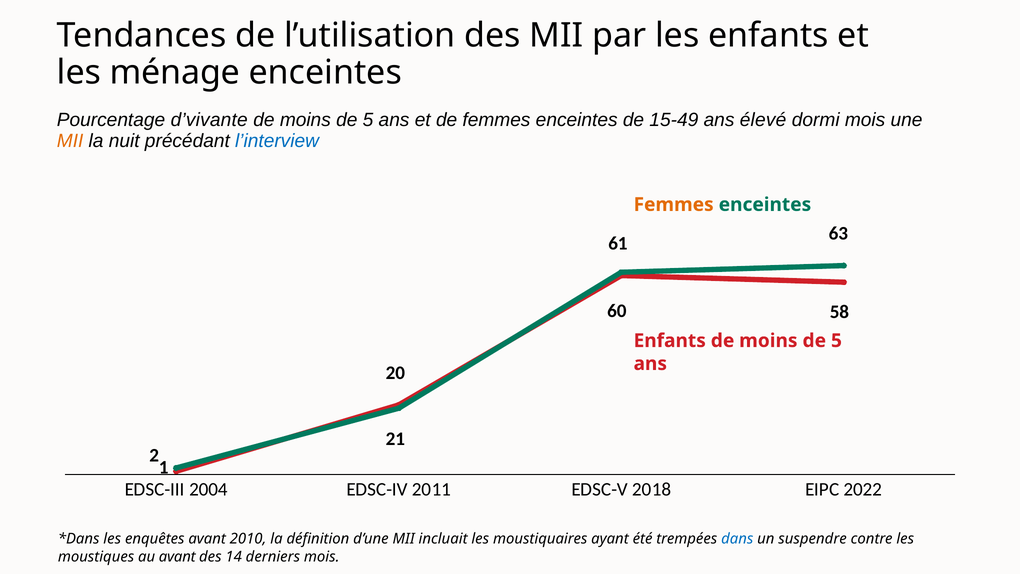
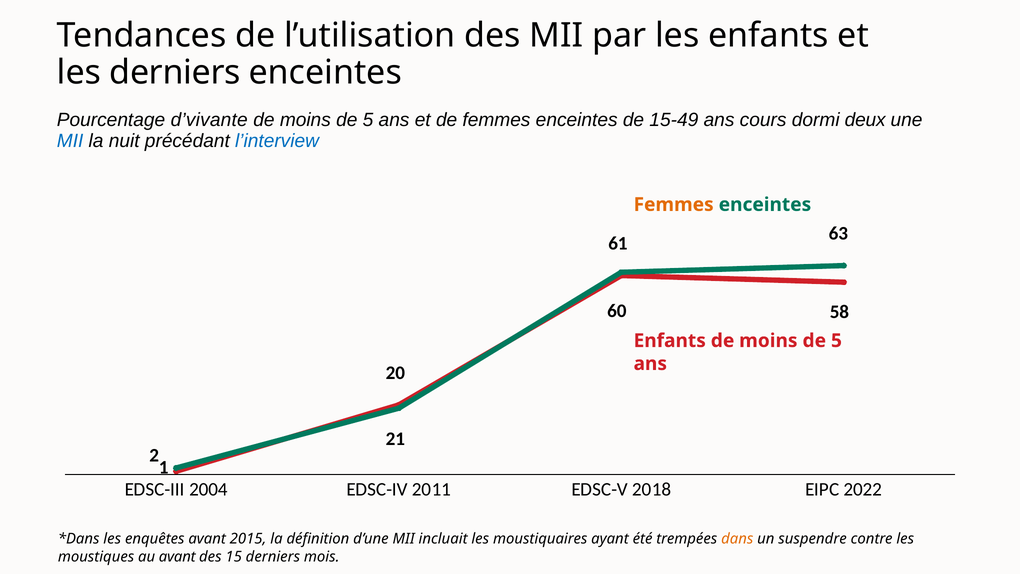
les ménage: ménage -> derniers (175, 72)
élevé: élevé -> cours (763, 120)
dormi mois: mois -> deux (865, 120)
MII colour: orange -> blue (70, 141)
2010: 2010 -> 2015 (248, 539)
dans colour: blue -> orange (737, 539)
14: 14 -> 15 (234, 556)
